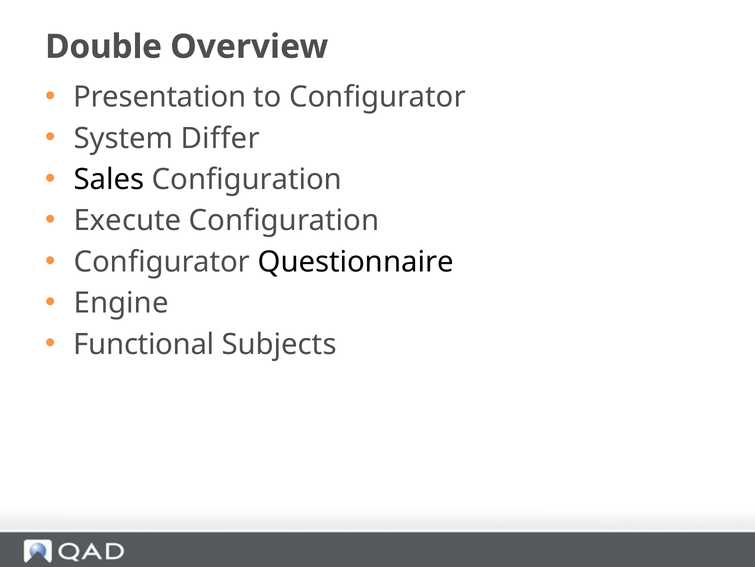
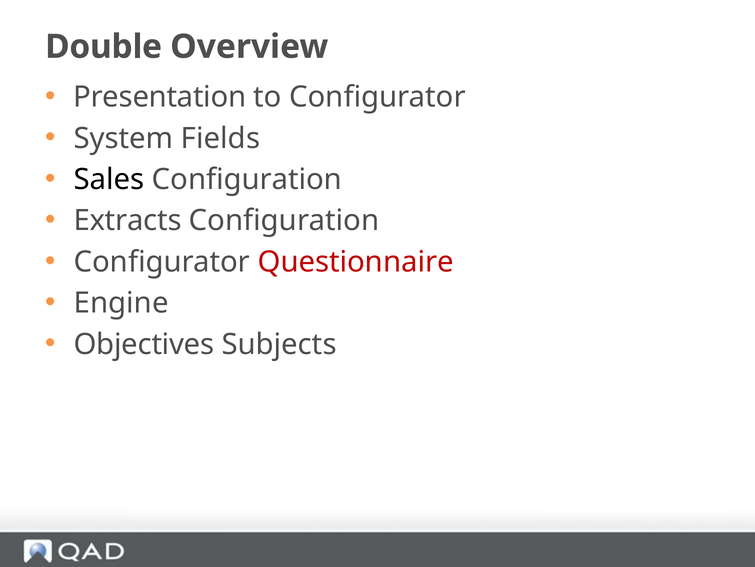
Differ: Differ -> Fields (220, 138)
Execute: Execute -> Extracts (128, 220)
Questionnaire colour: black -> red (356, 262)
Functional: Functional -> Objectives (144, 344)
